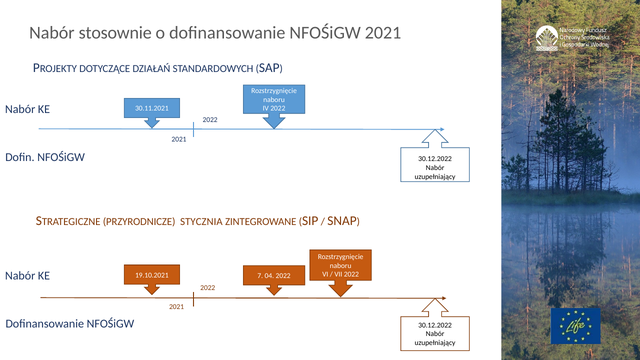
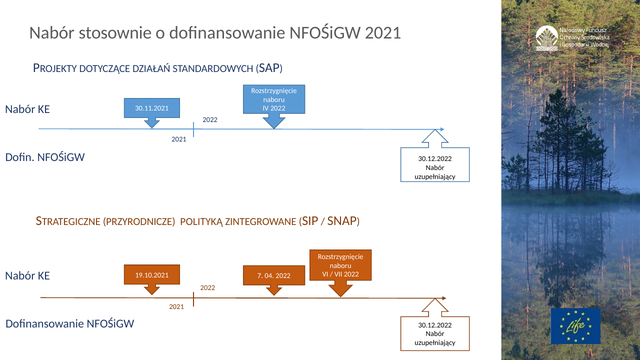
STYCZNIA: STYCZNIA -> POLITYKĄ (201, 222)
